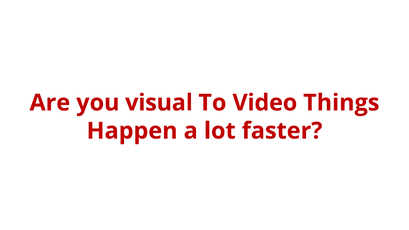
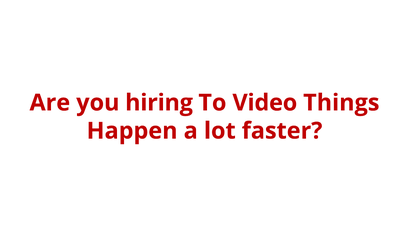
visual: visual -> hiring (159, 103)
